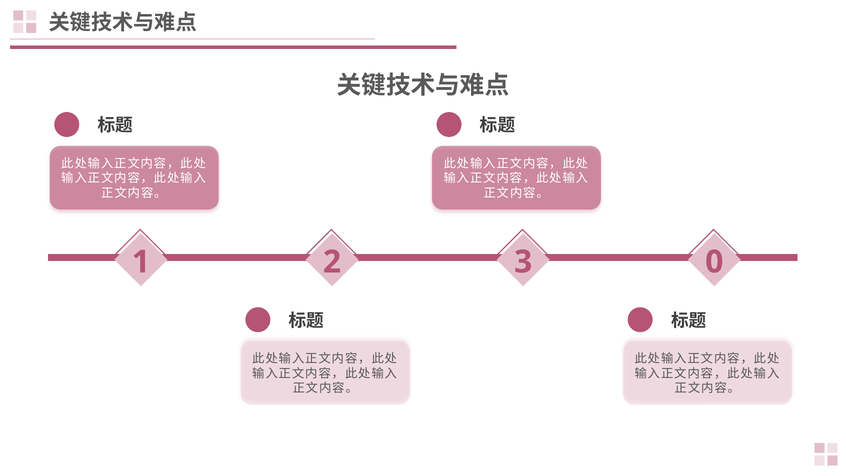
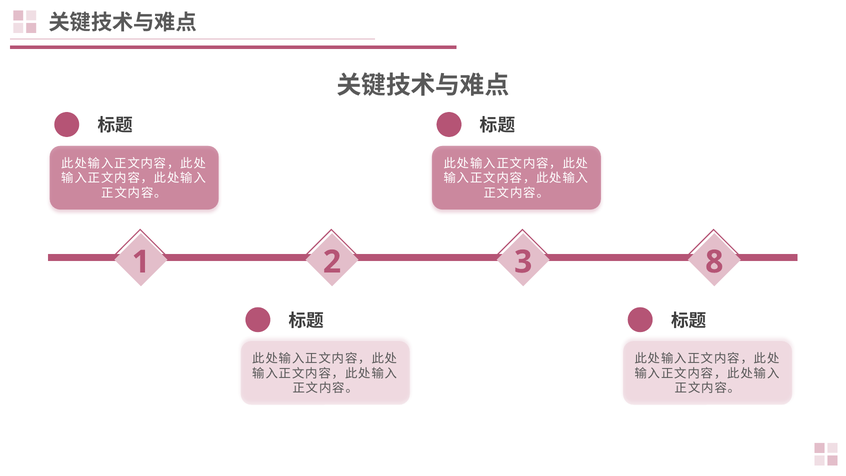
0: 0 -> 8 (714, 262)
